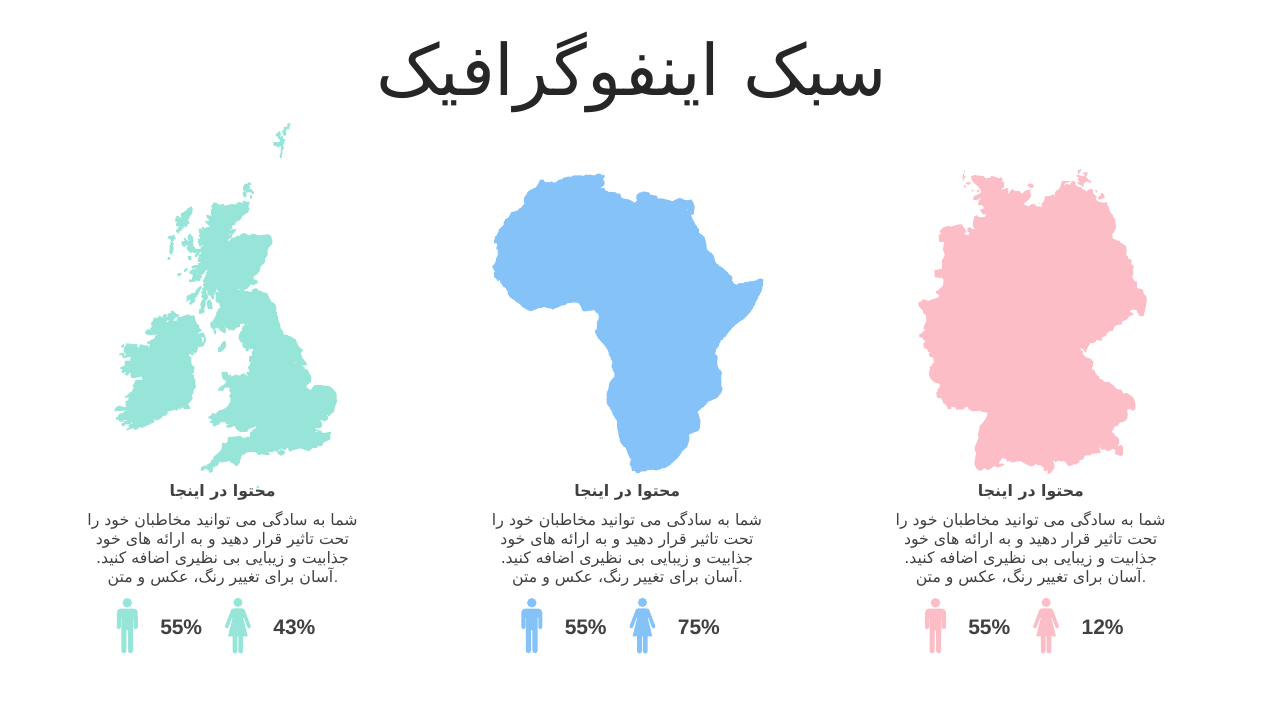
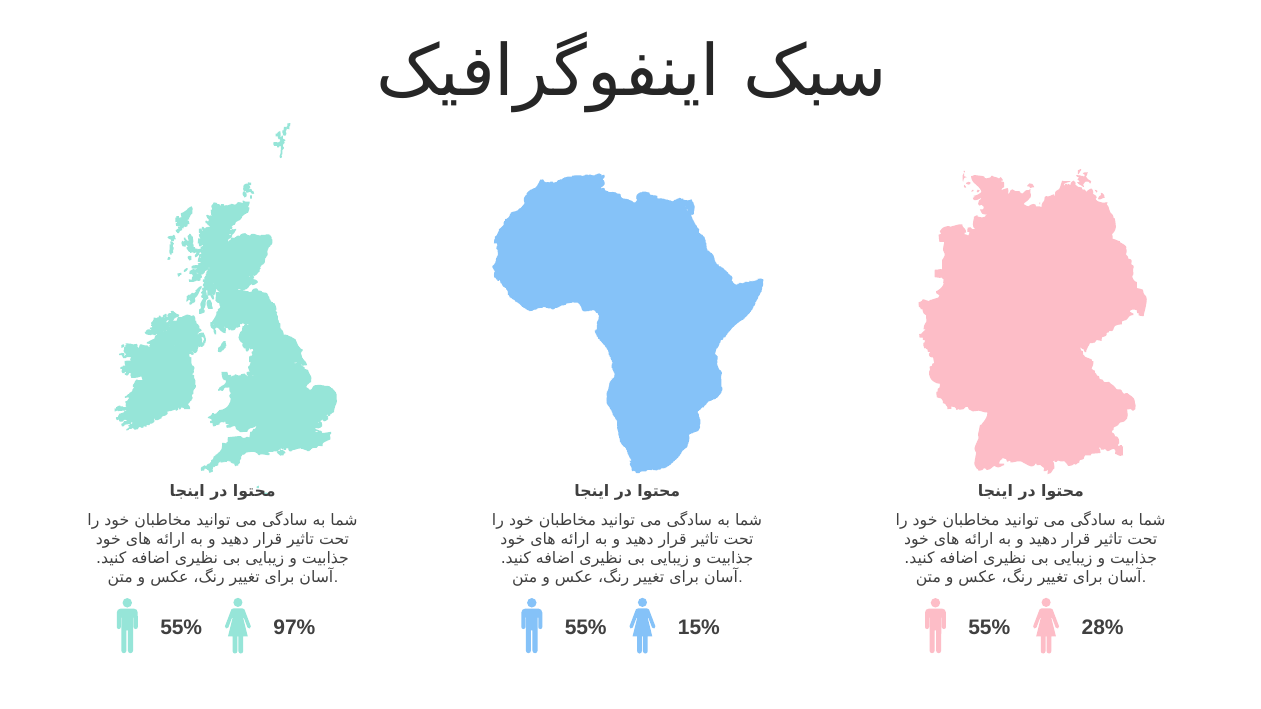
43%: 43% -> 97% (294, 627)
75%: 75% -> 15% (699, 627)
12%: 12% -> 28% (1103, 627)
